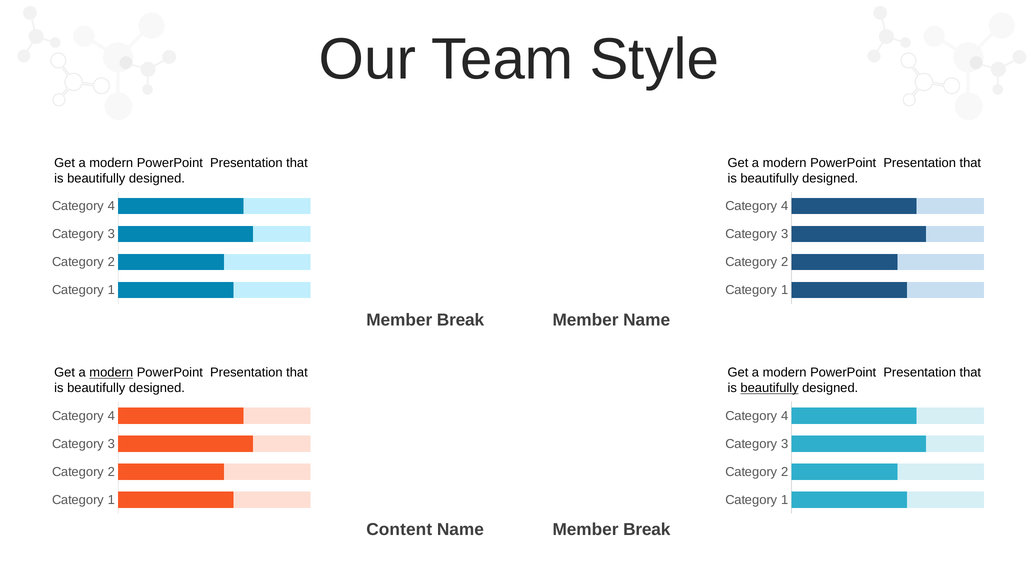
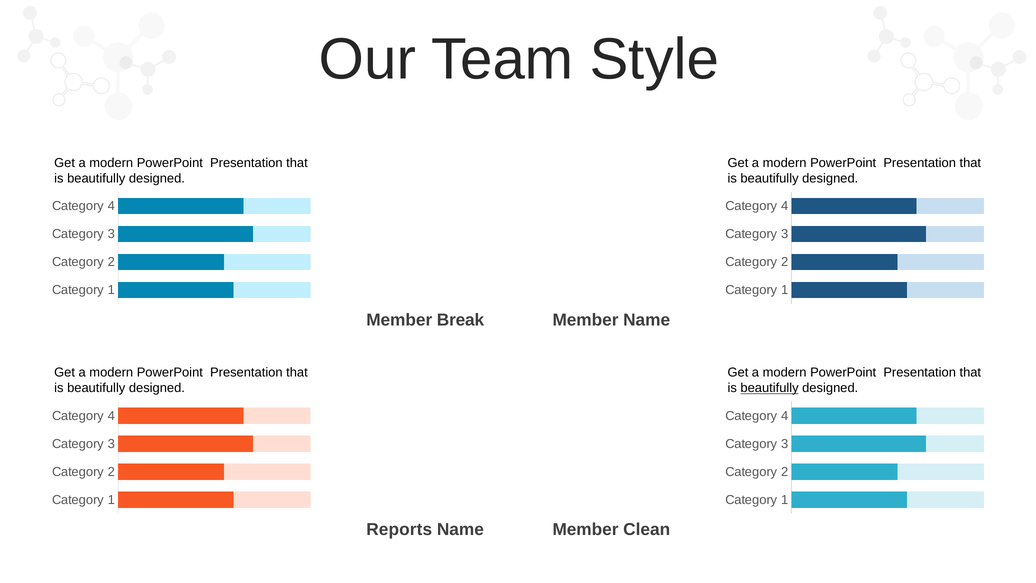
modern underline: present -> none (111, 372)
Content: Content -> Reports (399, 529)
Name Member Break: Break -> Clean (647, 529)
